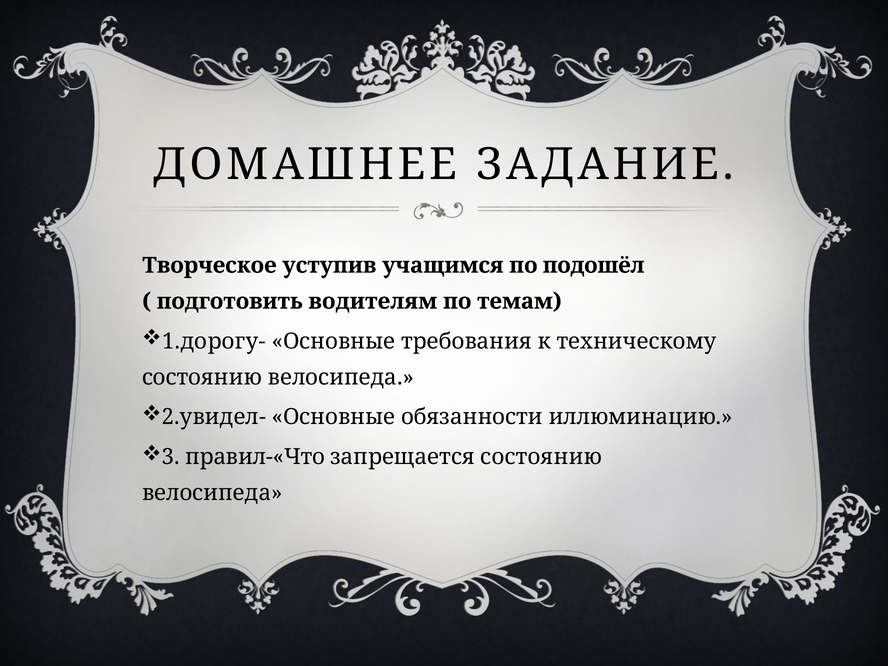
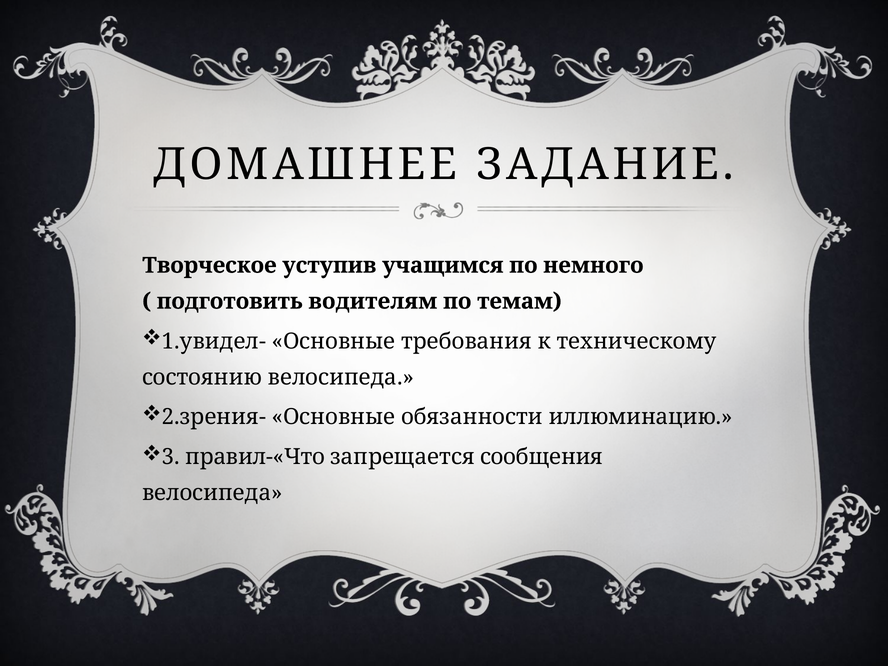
подошёл: подошёл -> немного (593, 265)
1.дорогу-: 1.дорогу- -> 1.увидел- (214, 341)
2.увидел-: 2.увидел- -> 2.зрения- (214, 417)
запрещается состоянию: состоянию -> сообщения (542, 457)
